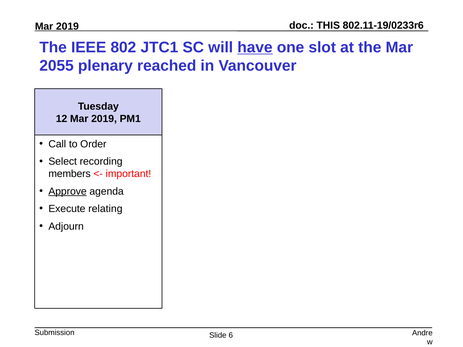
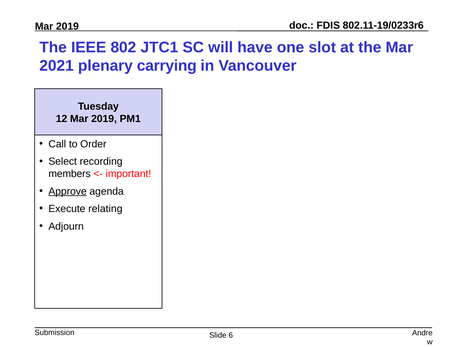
THIS: THIS -> FDIS (328, 25)
have underline: present -> none (255, 47)
2055: 2055 -> 2021 (57, 66)
reached: reached -> carrying (167, 66)
